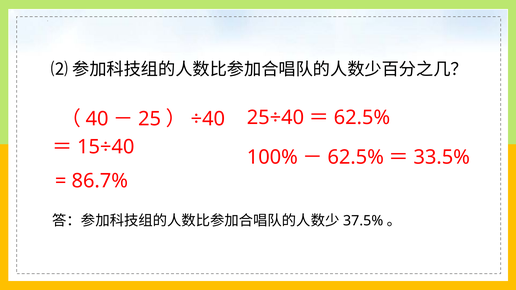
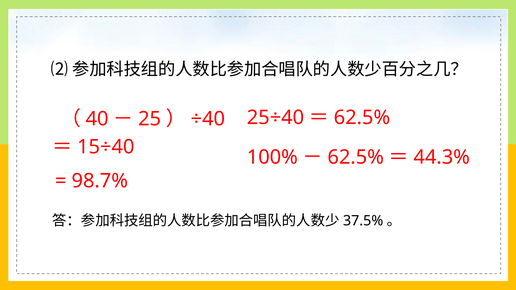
33.5%: 33.5% -> 44.3% (442, 157)
86.7%: 86.7% -> 98.7% (100, 181)
